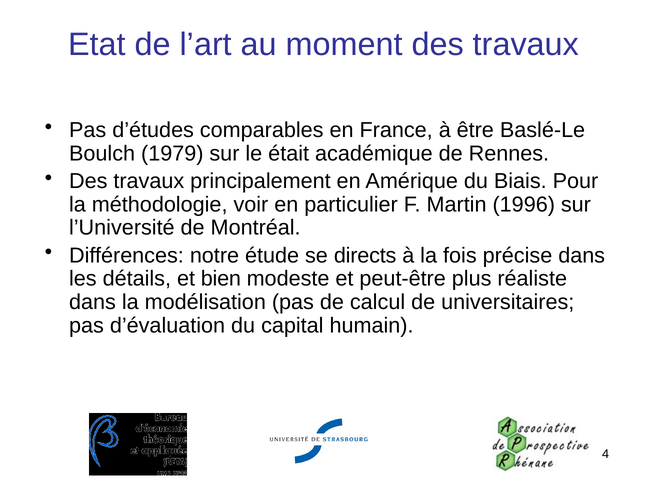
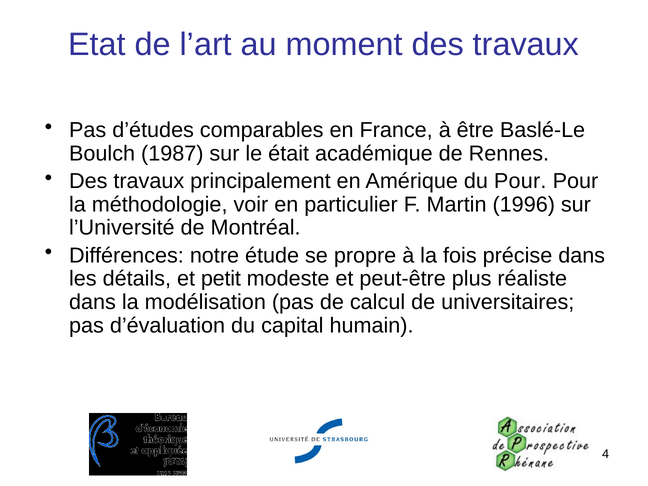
1979: 1979 -> 1987 (172, 154)
du Biais: Biais -> Pour (520, 181)
directs: directs -> propre (365, 255)
bien: bien -> petit (221, 279)
